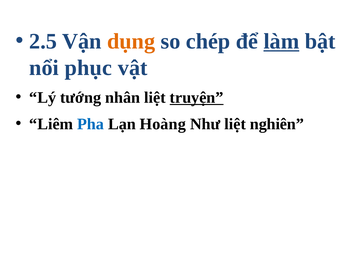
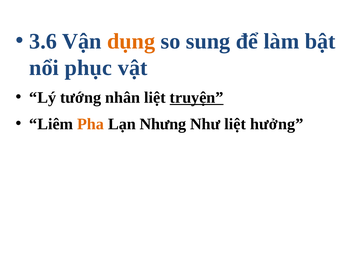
2.5: 2.5 -> 3.6 (43, 41)
chép: chép -> sung (208, 41)
làm underline: present -> none (281, 41)
Pha colour: blue -> orange (91, 124)
Hoàng: Hoàng -> Nhưng (163, 124)
nghiên: nghiên -> hưởng (277, 124)
